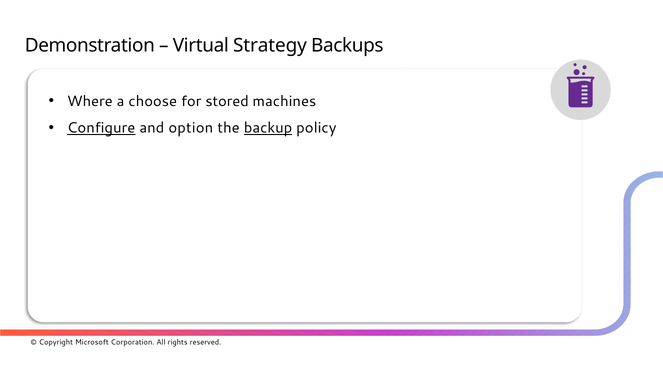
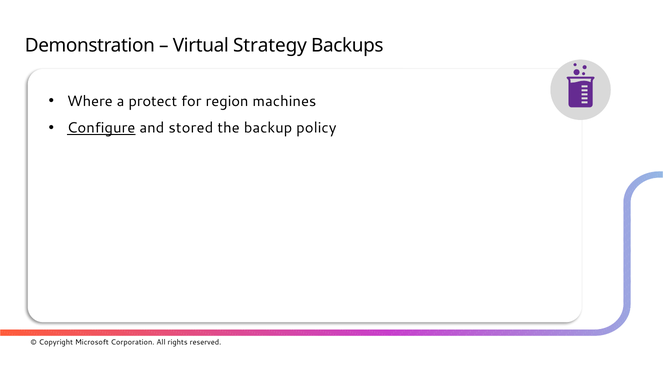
choose: choose -> protect (153, 101)
stored: stored -> region (227, 101)
option: option -> stored (191, 128)
backup underline: present -> none (268, 128)
